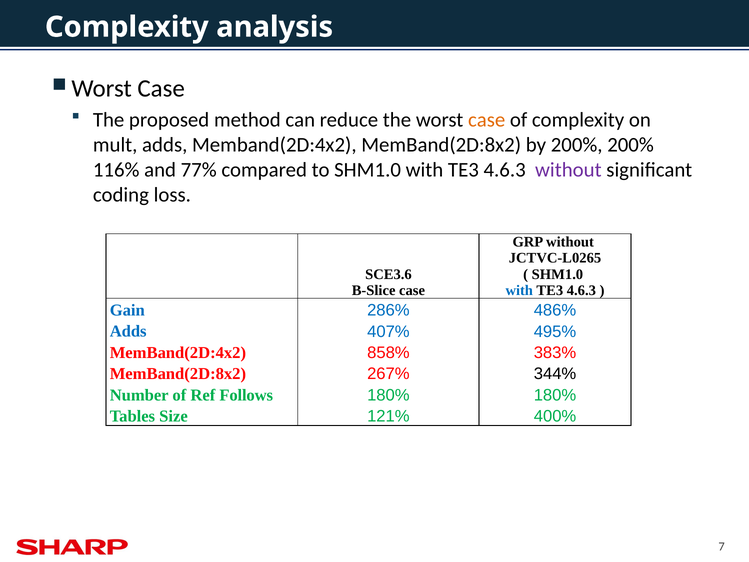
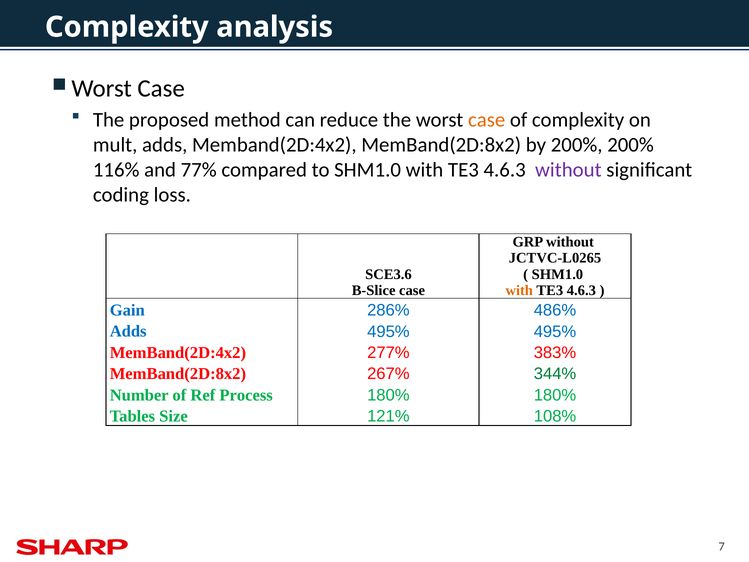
with colour: blue -> orange (519, 290)
Adds 407%: 407% -> 495% (388, 331)
858%: 858% -> 277% (388, 353)
344% colour: black -> green (555, 374)
Follows: Follows -> Process (246, 395)
400%: 400% -> 108% (555, 416)
